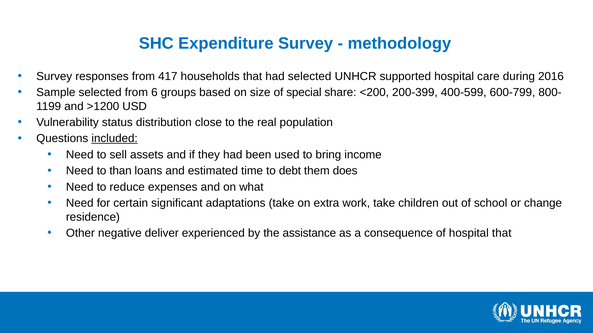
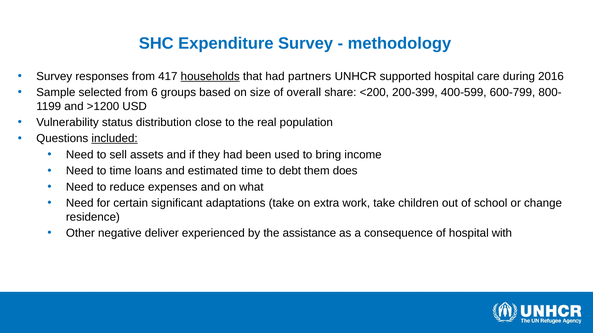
households underline: none -> present (210, 76)
had selected: selected -> partners (310, 76)
special: special -> overall (304, 93)
to than: than -> time (120, 171)
hospital that: that -> with (502, 234)
